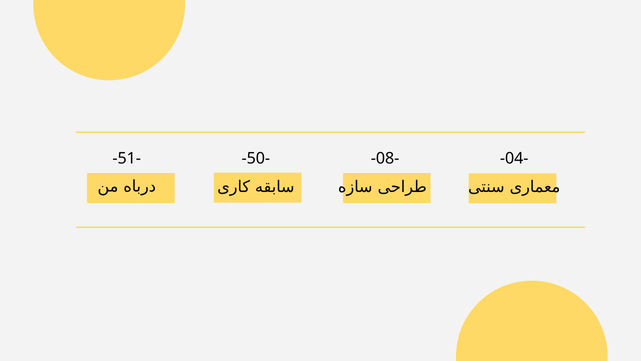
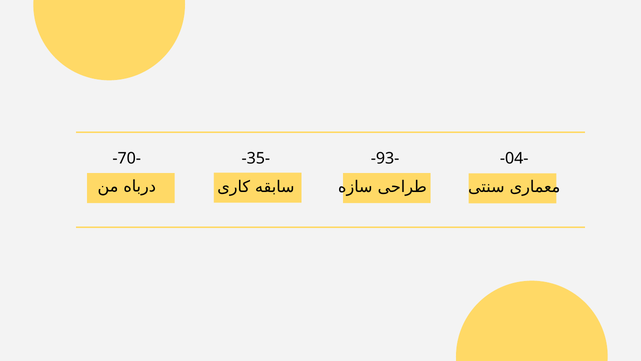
-51-: -51- -> -70- (127, 158)
-50-: -50- -> -35- (256, 158)
-08-: -08- -> -93- (385, 158)
